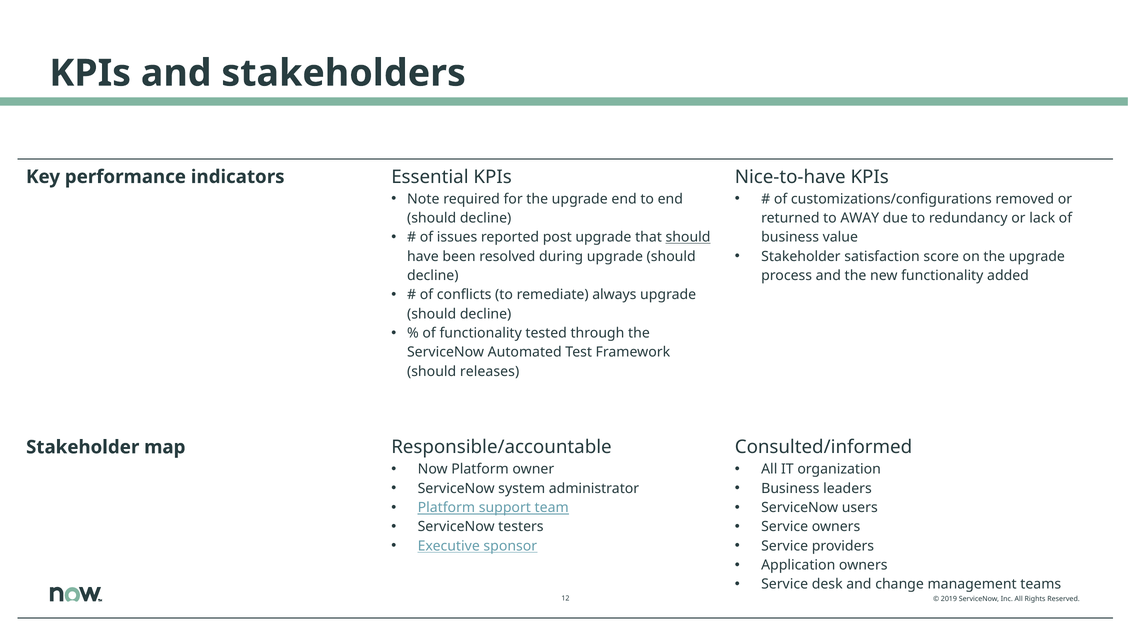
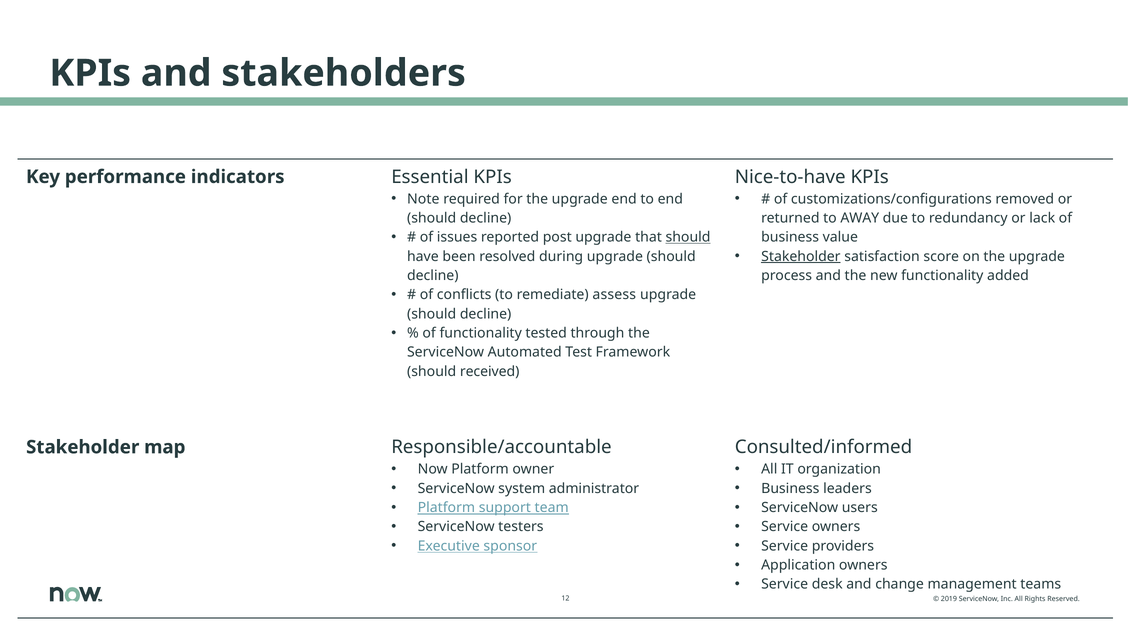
Stakeholder underline: none -> present (801, 257)
always: always -> assess (614, 295)
releases: releases -> received (490, 372)
